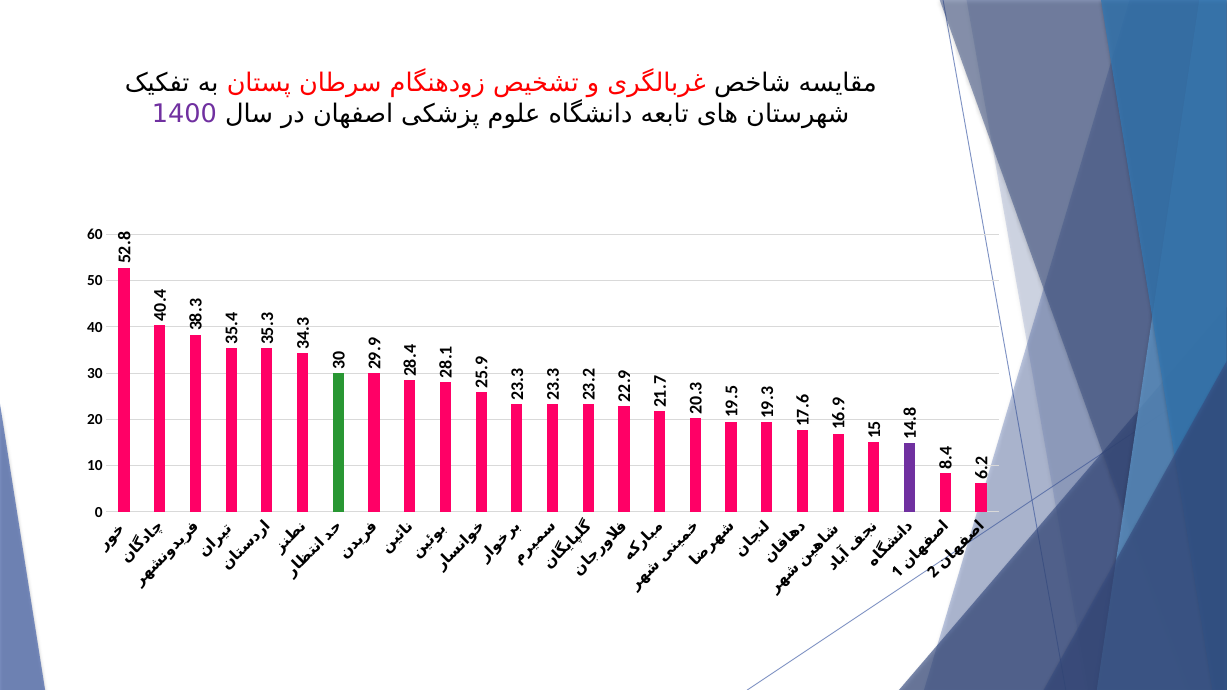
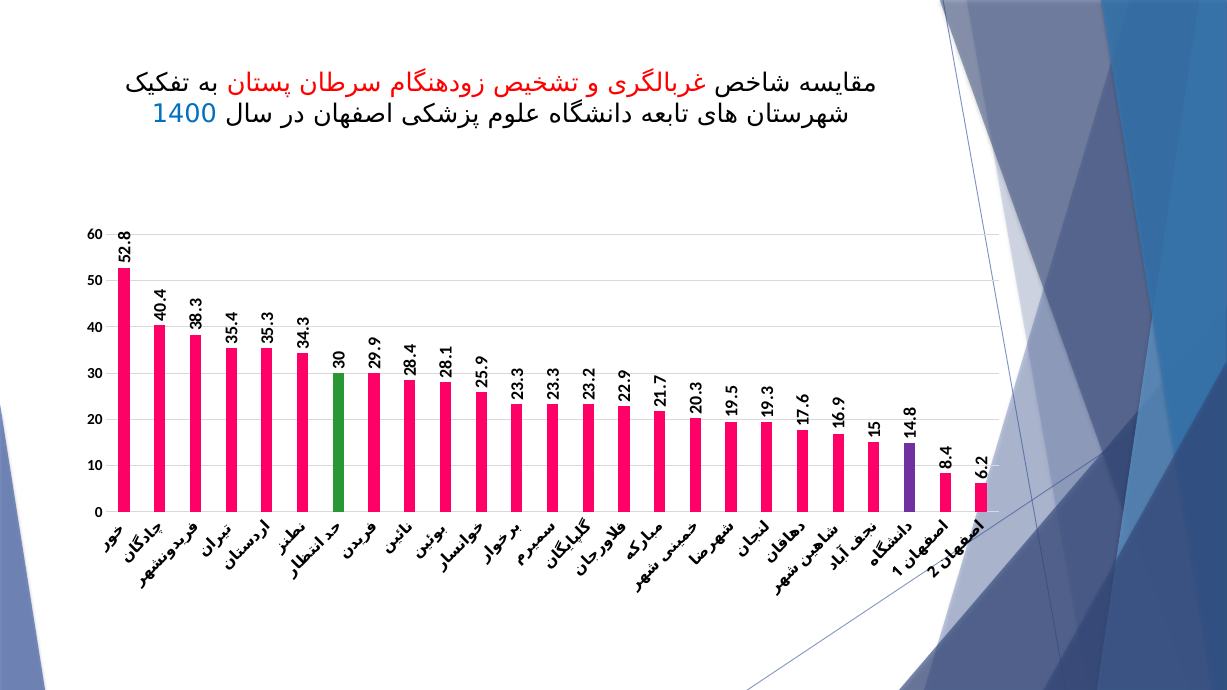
1400 colour: purple -> blue (184, 114)
